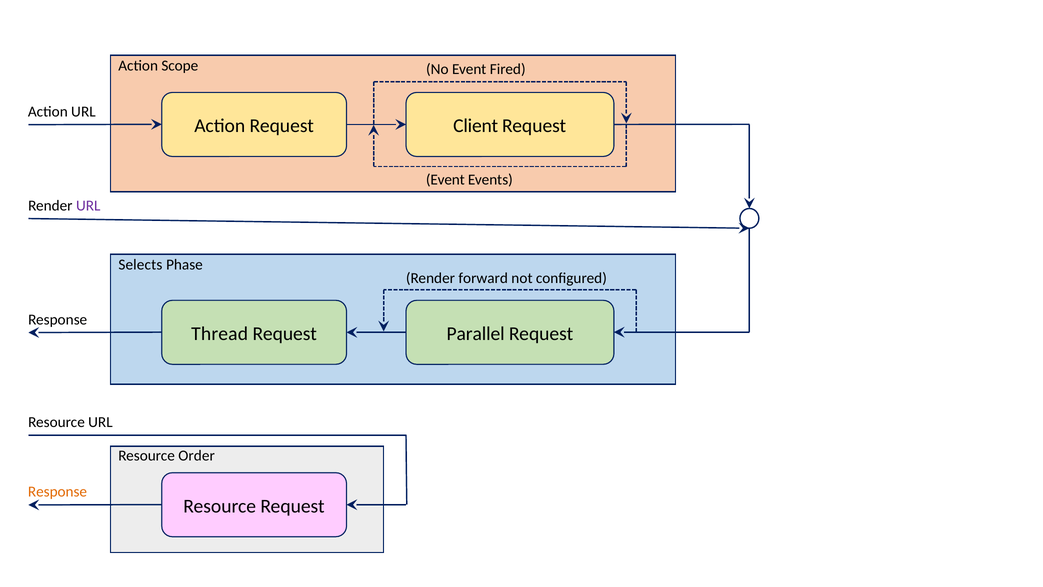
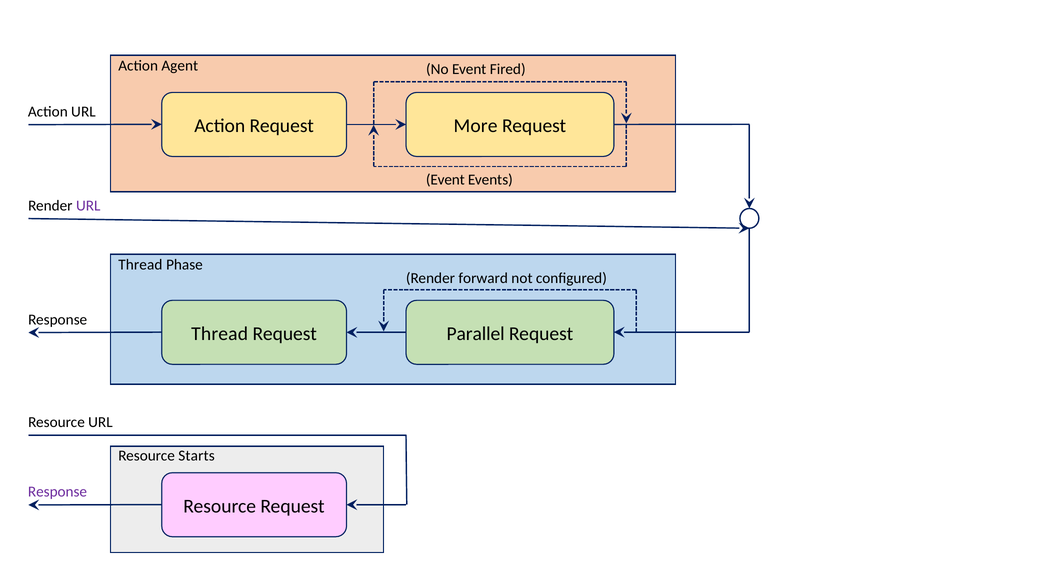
Scope: Scope -> Agent (180, 66)
Client: Client -> More (476, 126)
Selects: Selects -> Thread (140, 265)
Order: Order -> Starts (197, 455)
Response colour: orange -> purple (58, 491)
